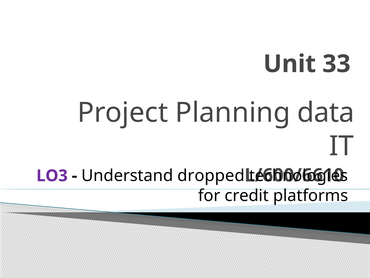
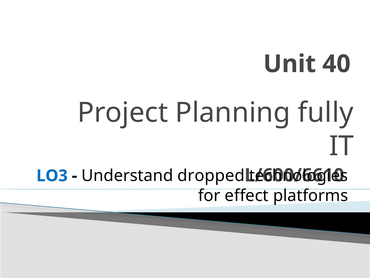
33: 33 -> 40 (336, 64)
data: data -> fully (326, 113)
LO3 colour: purple -> blue (52, 175)
credit: credit -> effect (247, 195)
